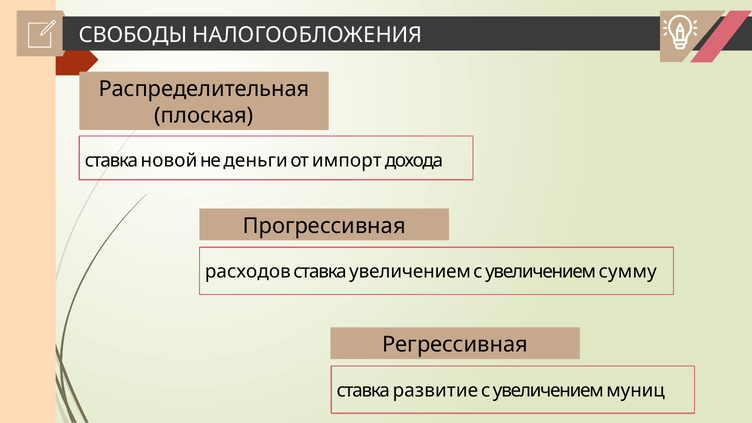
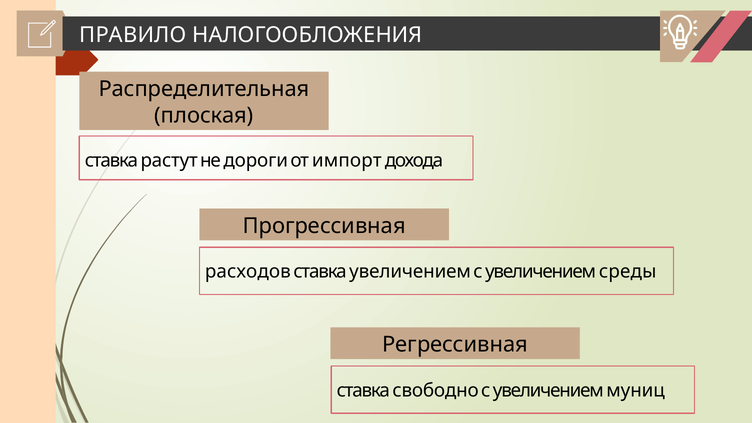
СВОБОДЫ: СВОБОДЫ -> ПРАВИЛО (133, 35)
новой: новой -> растут (169, 160)
деньги: деньги -> дороги (256, 160)
сумму: сумму -> среды (628, 272)
развитие: развитие -> свободно (436, 390)
